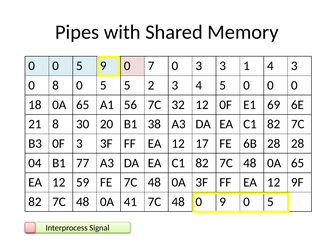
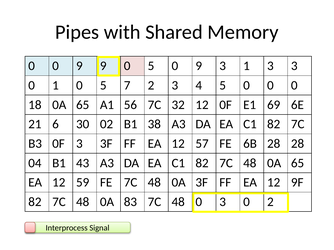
0 0 5: 5 -> 9 (79, 66)
9 0 7: 7 -> 5 (151, 66)
3: 3 -> 9 (199, 66)
1 4: 4 -> 3 (270, 66)
0 8: 8 -> 1 (55, 85)
5 5: 5 -> 7 (127, 85)
21 8: 8 -> 6 (55, 124)
20: 20 -> 02 (107, 124)
17: 17 -> 57 (202, 144)
77: 77 -> 43 (83, 163)
41: 41 -> 83 (130, 202)
0 9: 9 -> 3 (223, 202)
5: 5 -> 2 (270, 202)
